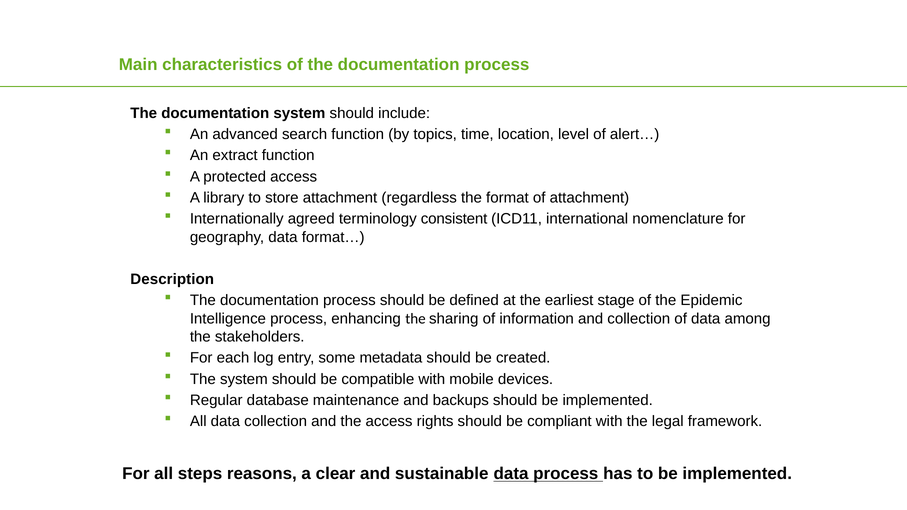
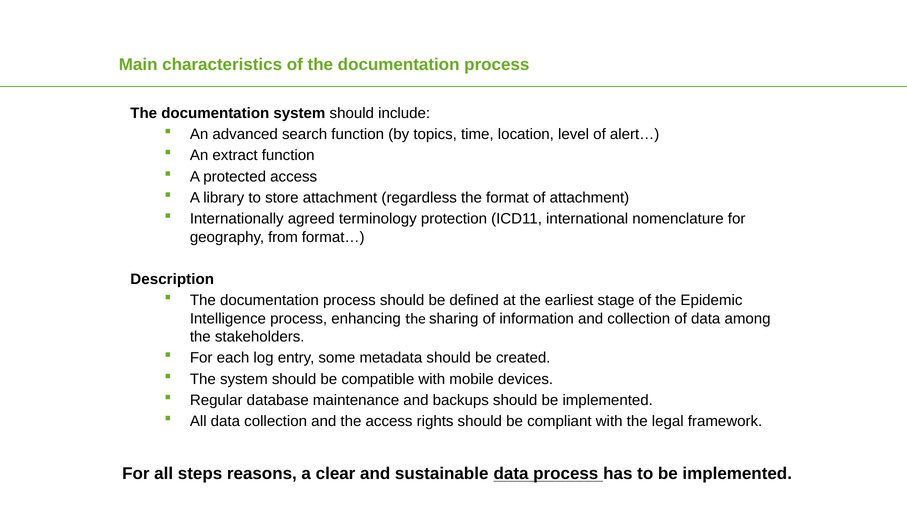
consistent: consistent -> protection (454, 219)
geography data: data -> from (283, 237)
